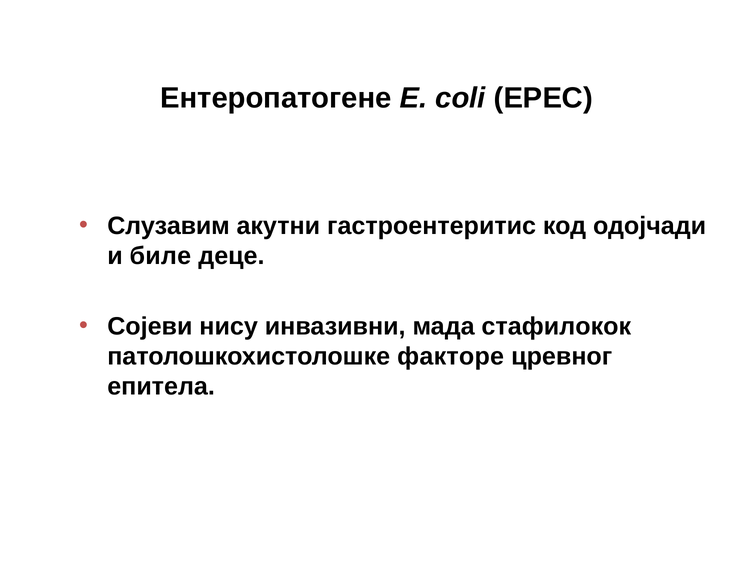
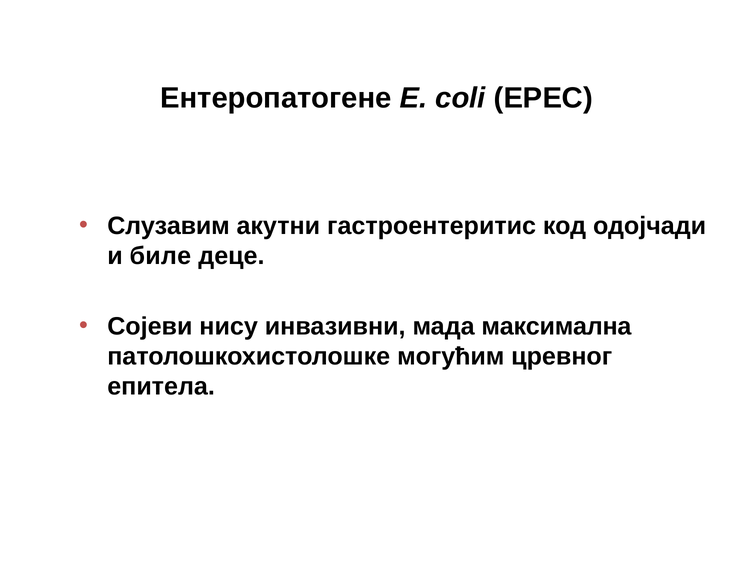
стафилокок: стафилокок -> максимална (556, 326)
факторе: факторе -> могућим (451, 356)
